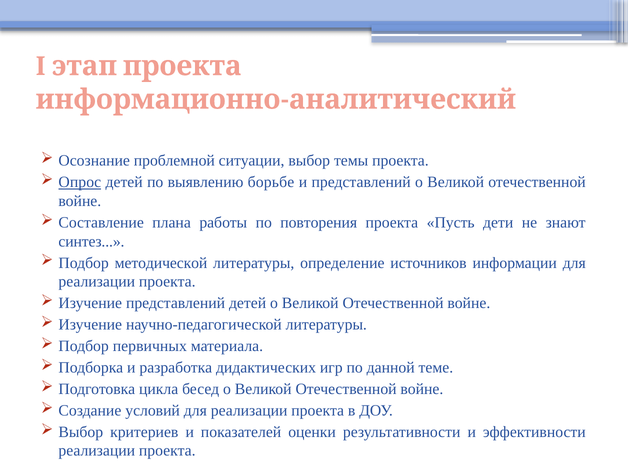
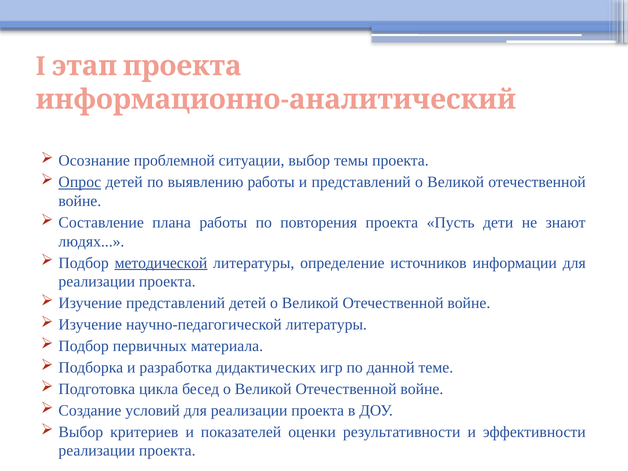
выявлению борьбе: борьбе -> работы (271, 182)
синтез: синтез -> людях (91, 241)
методической underline: none -> present (161, 263)
